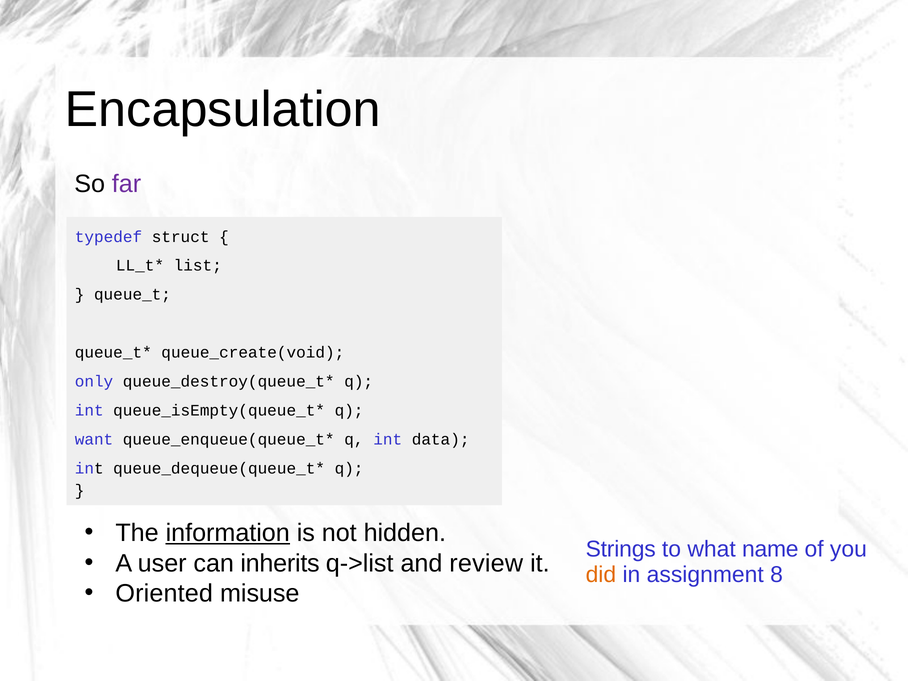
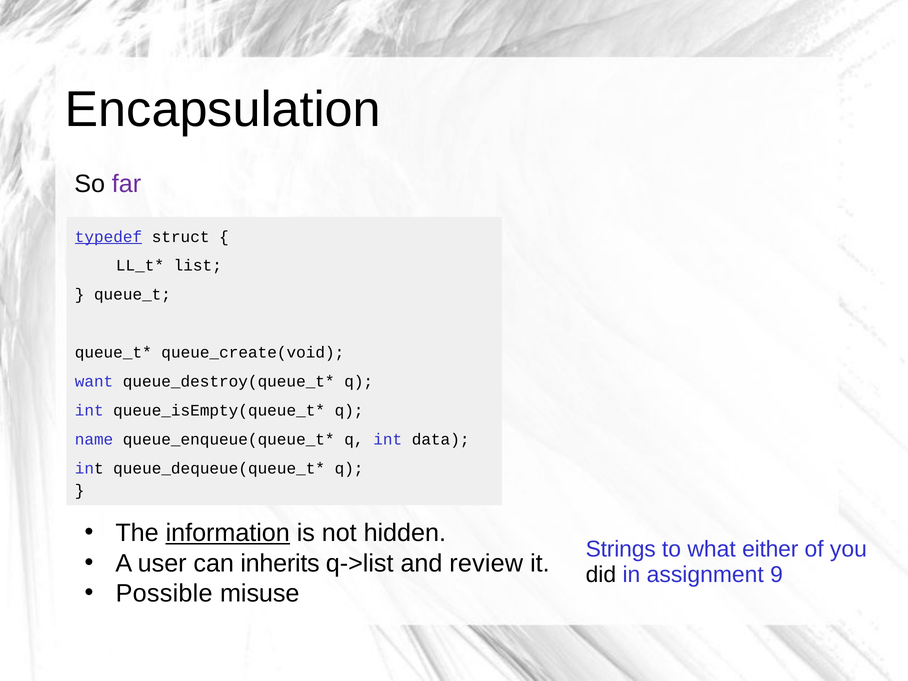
typedef underline: none -> present (108, 237)
only: only -> want (94, 381)
want: want -> name (94, 439)
name: name -> either (770, 549)
did colour: orange -> black (601, 574)
8: 8 -> 9 (777, 574)
Oriented: Oriented -> Possible (164, 593)
